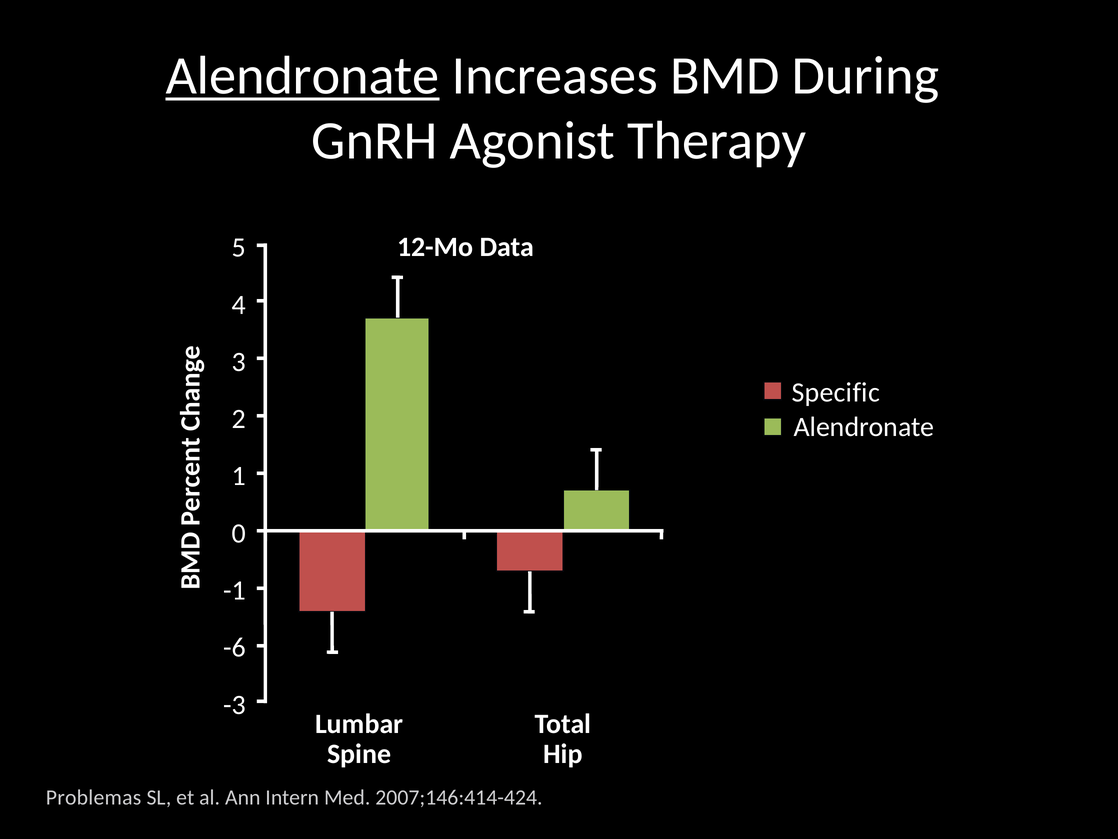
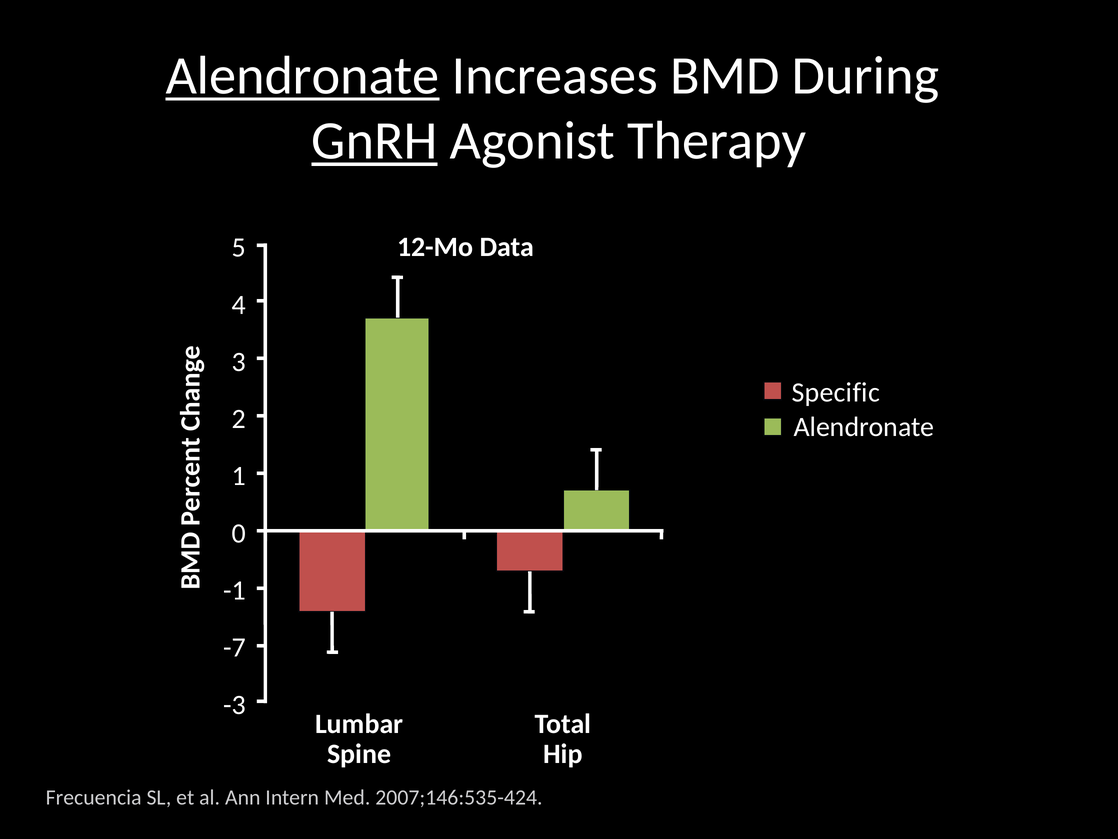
GnRH underline: none -> present (374, 141)
-6: -6 -> -7 (235, 647)
Problemas: Problemas -> Frecuencia (94, 797)
2007;146:414-424: 2007;146:414-424 -> 2007;146:535-424 (459, 797)
